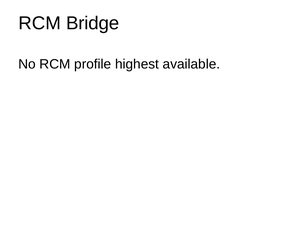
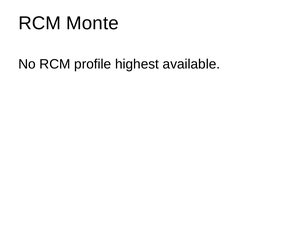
Bridge: Bridge -> Monte (92, 23)
